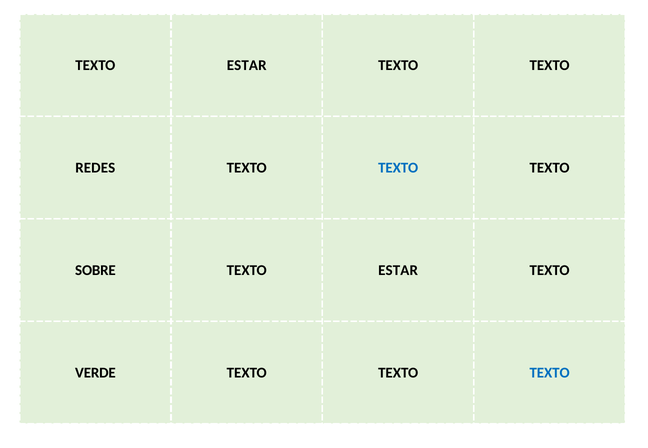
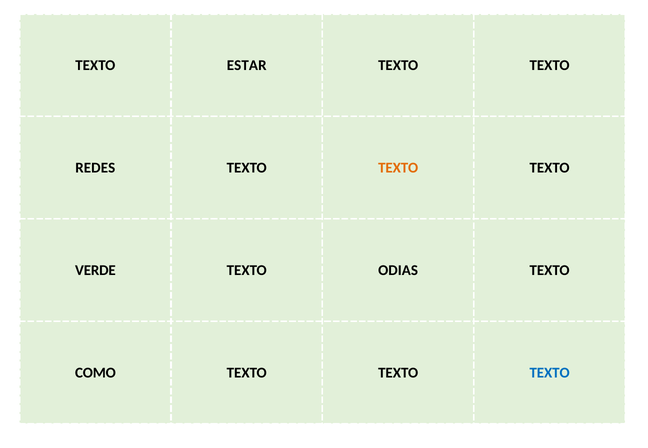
TEXTO colour: blue -> orange (398, 168)
SOBRE: SOBRE -> VERDE (95, 271)
ESTAR: ESTAR -> ODIAS (398, 271)
VERDE: VERDE -> COMO (95, 373)
